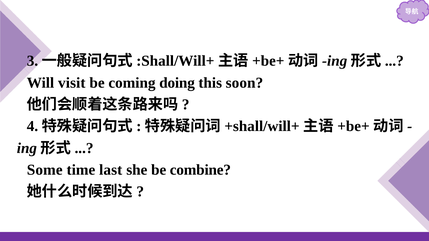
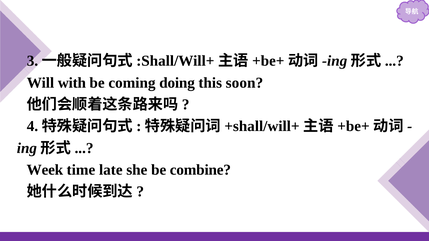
visit: visit -> with (72, 83)
Some: Some -> Week (45, 170)
last: last -> late (111, 170)
